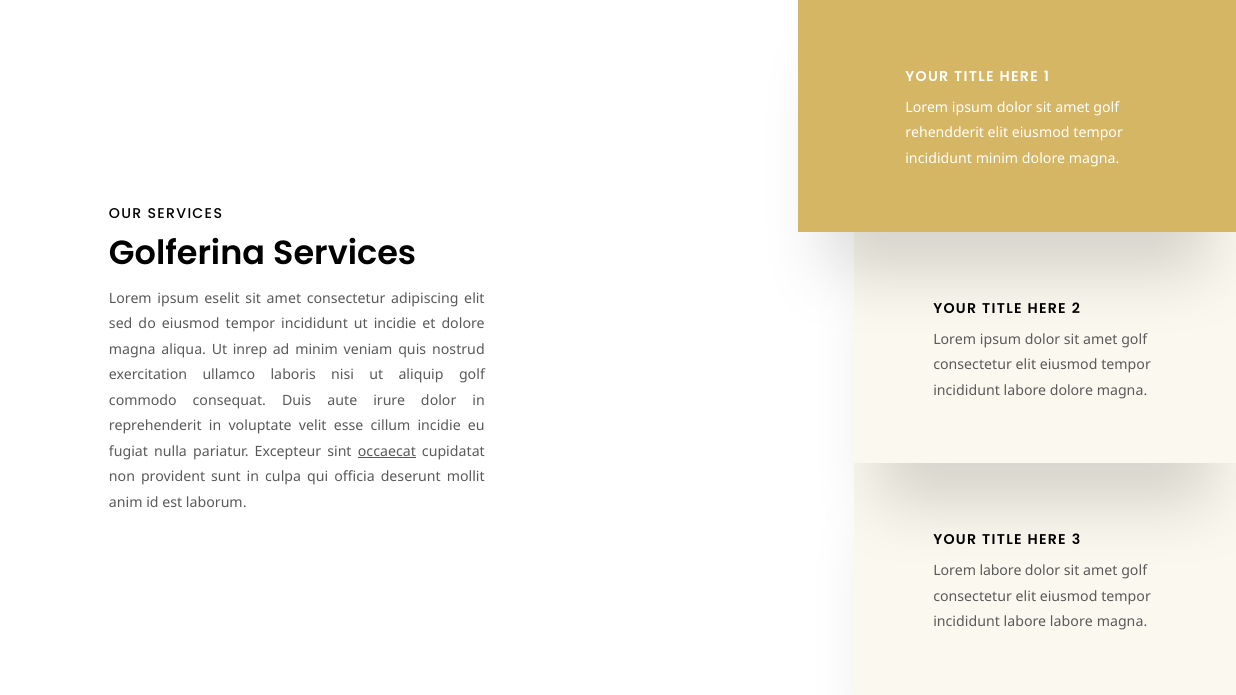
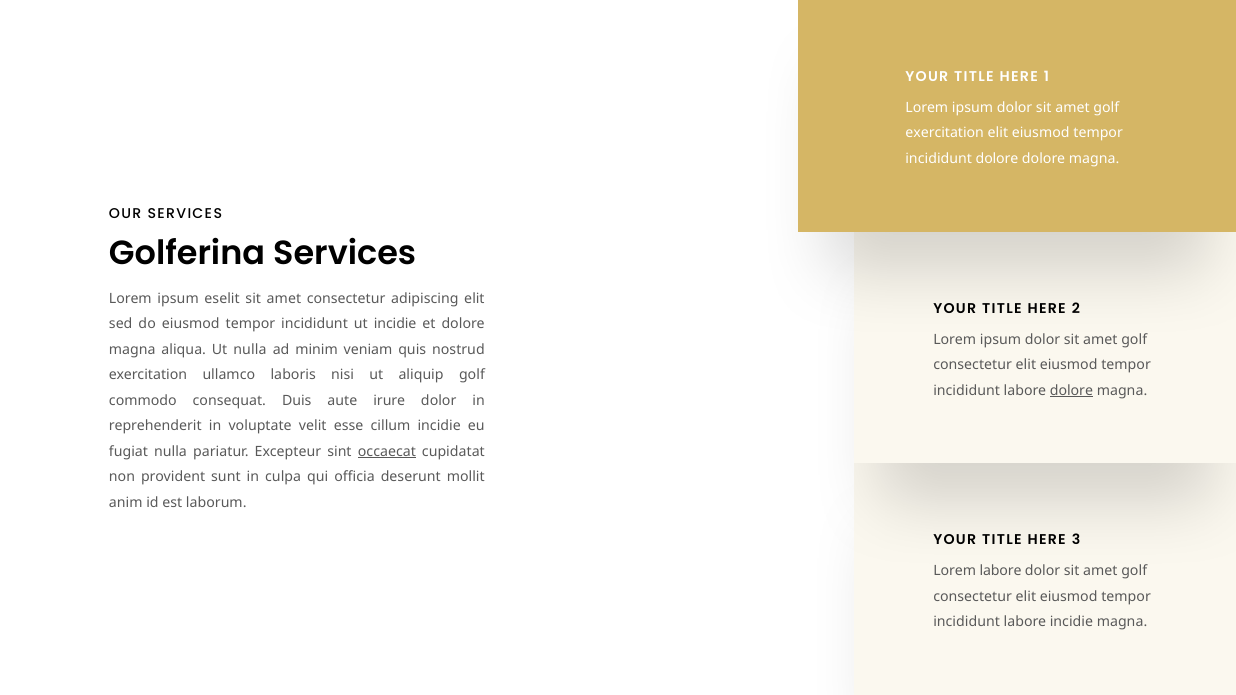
rehendderit: rehendderit -> exercitation (945, 133)
incididunt minim: minim -> dolore (997, 159)
Ut inrep: inrep -> nulla (250, 350)
dolore underline: none -> present (1071, 391)
labore labore: labore -> incidie (1071, 622)
